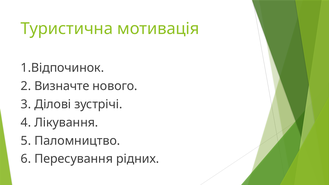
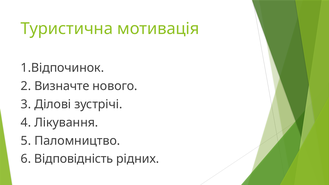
Пересування: Пересування -> Відповідність (74, 159)
